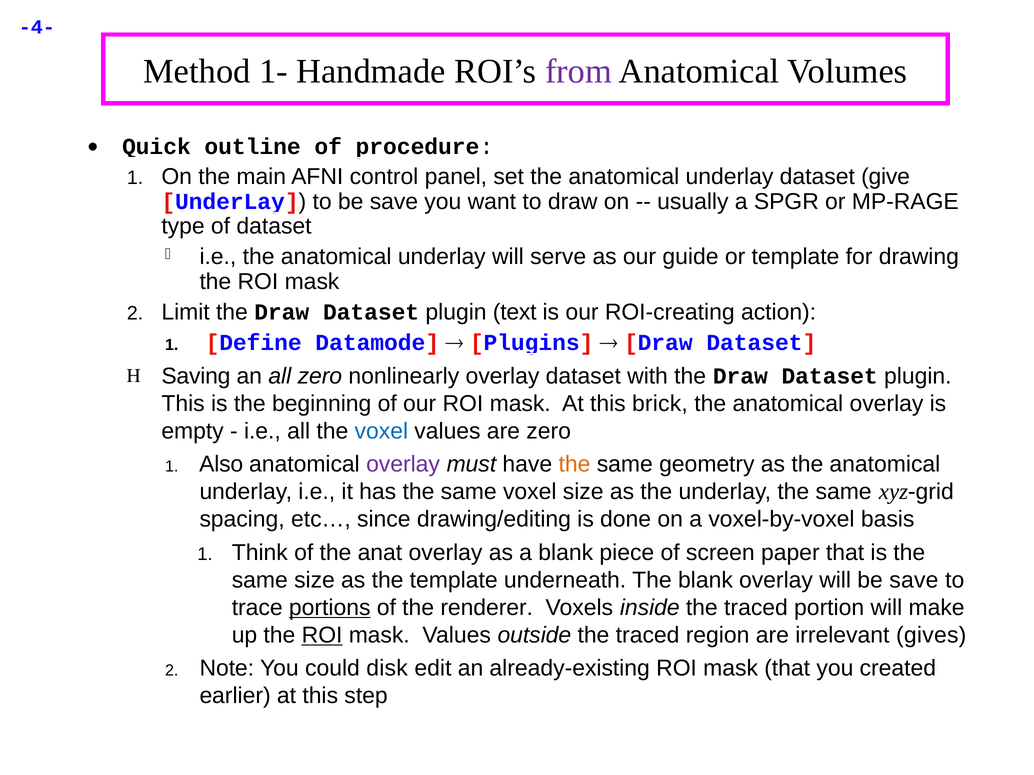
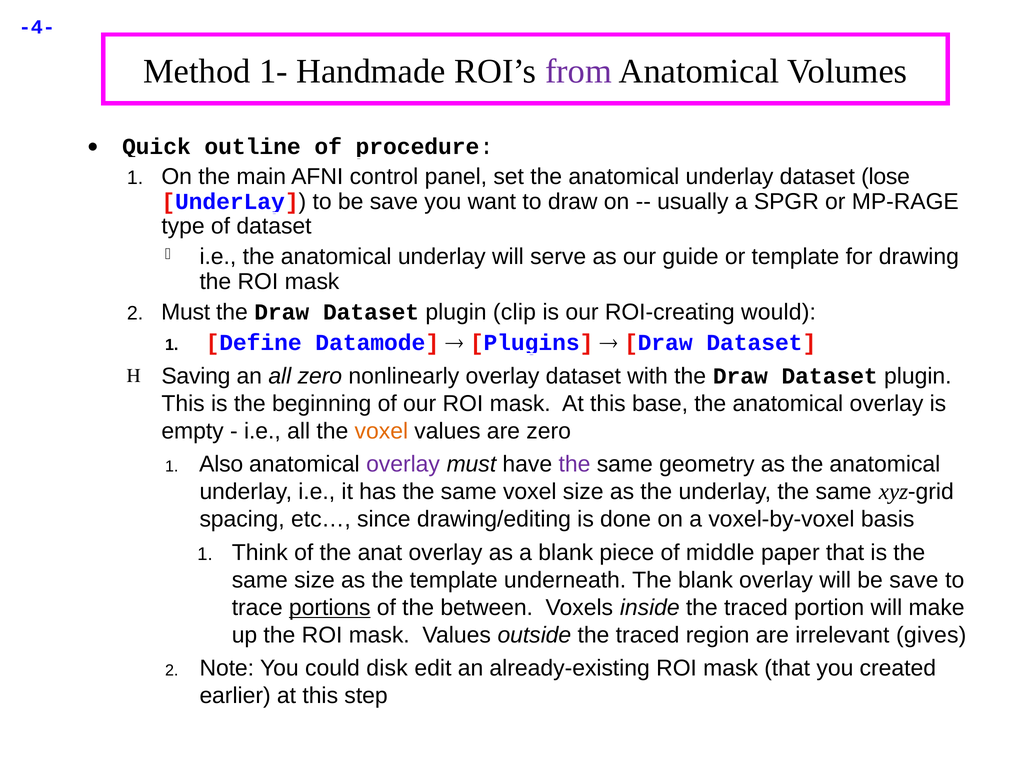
give: give -> lose (886, 177)
Limit: Limit -> Must (186, 312)
text: text -> clip (514, 312)
action: action -> would (778, 312)
brick: brick -> base (660, 404)
voxel colour: blue -> orange (381, 431)
the colour: orange -> purple (575, 465)
screen: screen -> middle (720, 553)
renderer: renderer -> between (487, 608)
ROI underline: present -> none (322, 635)
